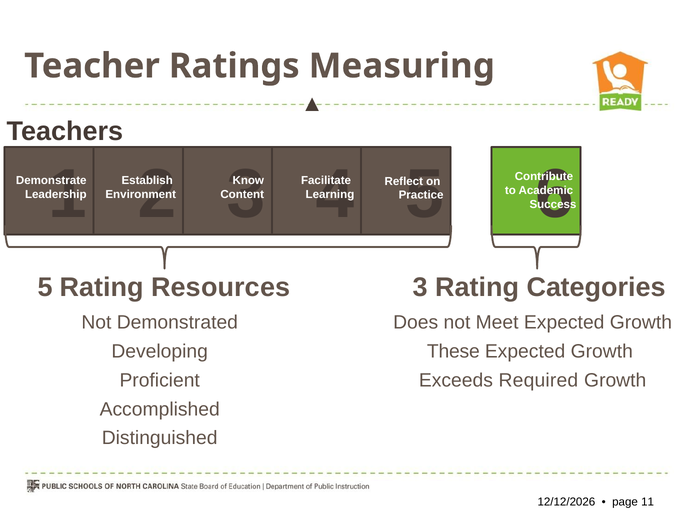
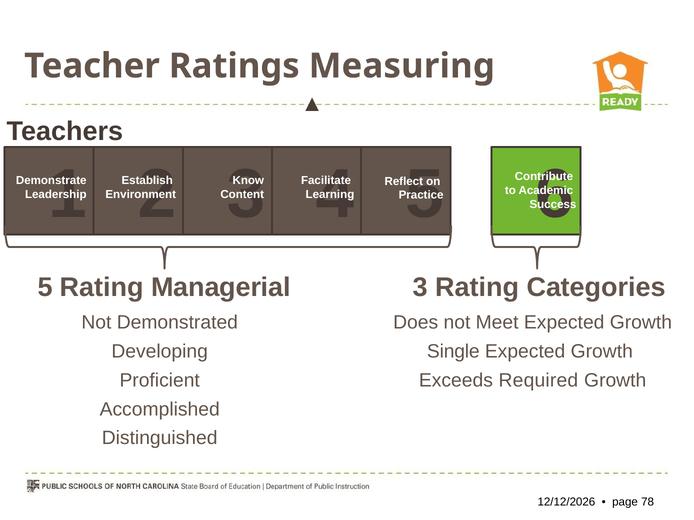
Resources: Resources -> Managerial (221, 288)
These: These -> Single (453, 352)
11: 11 -> 78 (648, 503)
